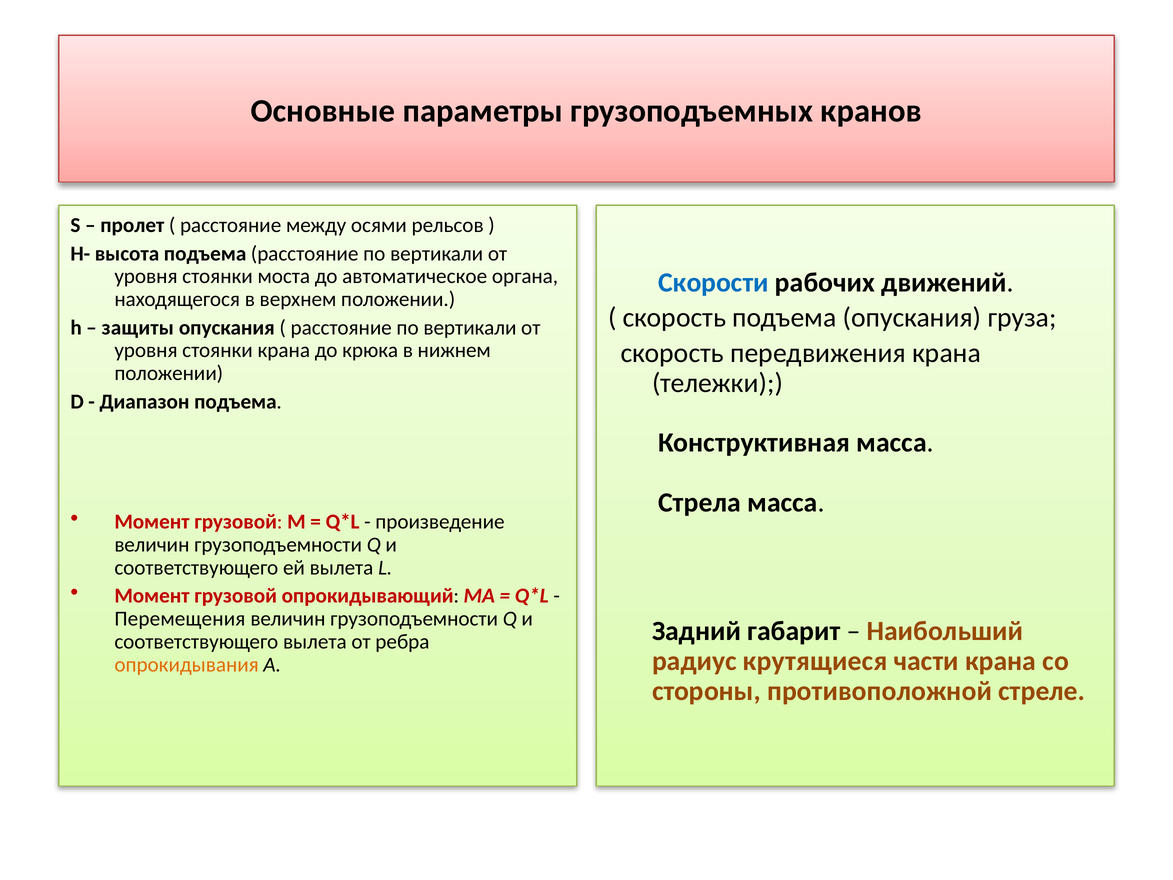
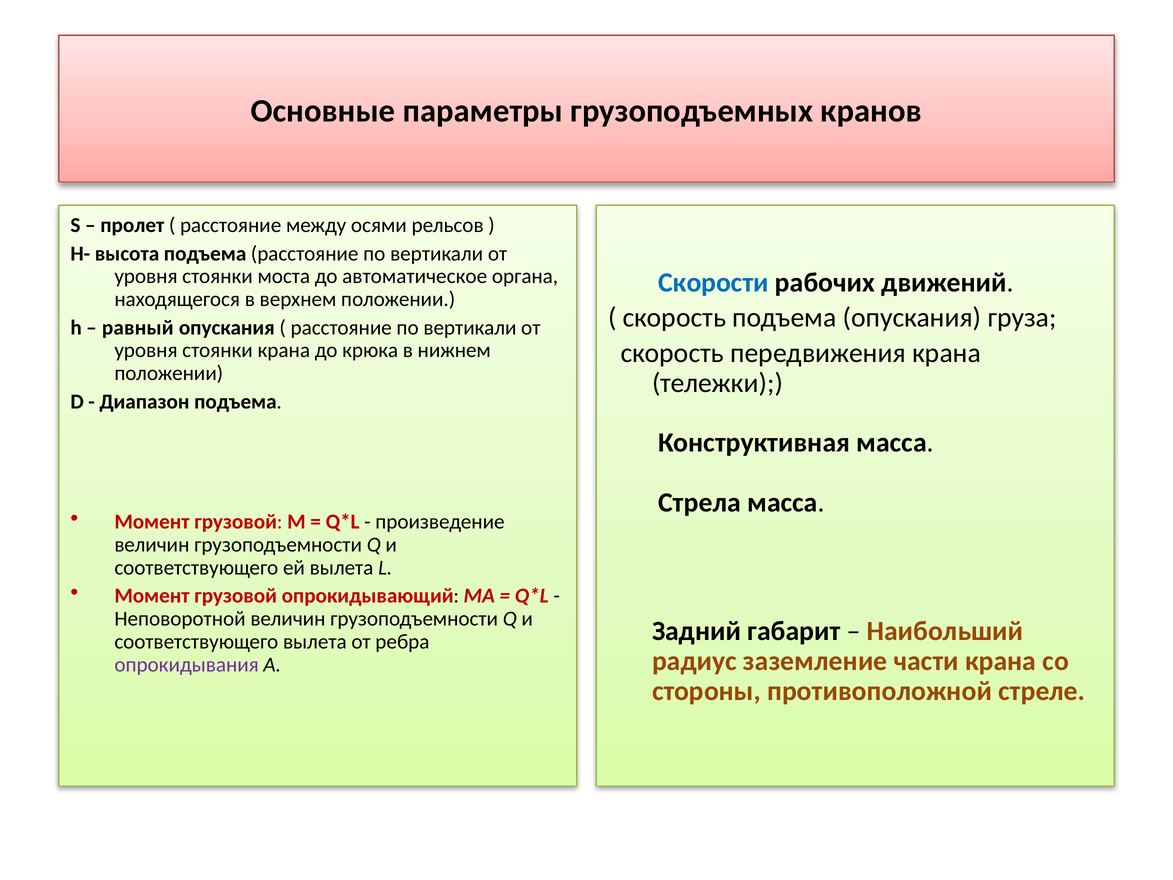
защиты: защиты -> равный (138, 327)
Перемещения: Перемещения -> Неповоротной (180, 619)
крутящиеся: крутящиеся -> заземление (815, 661)
опрокидывания colour: orange -> purple (187, 664)
